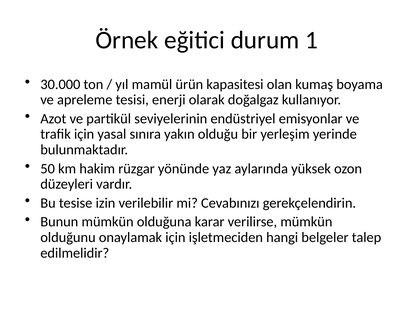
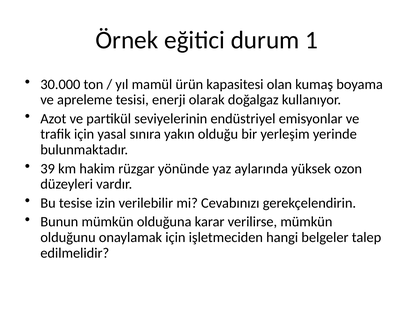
50: 50 -> 39 (48, 168)
